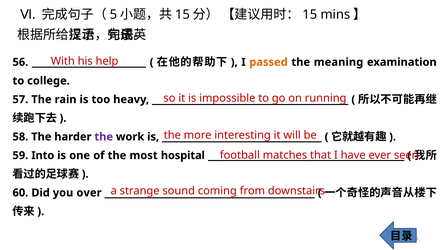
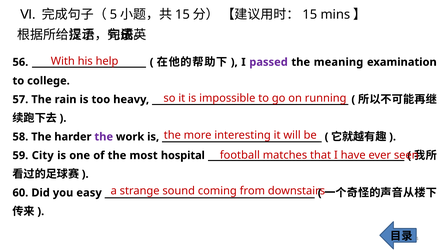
passed colour: orange -> purple (269, 62)
Into: Into -> City (43, 155)
over: over -> easy (89, 193)
